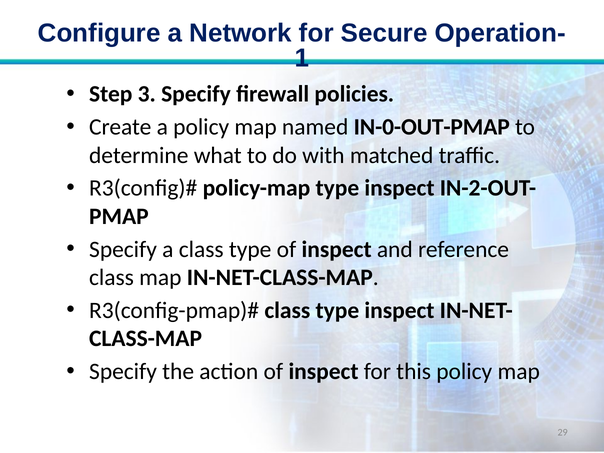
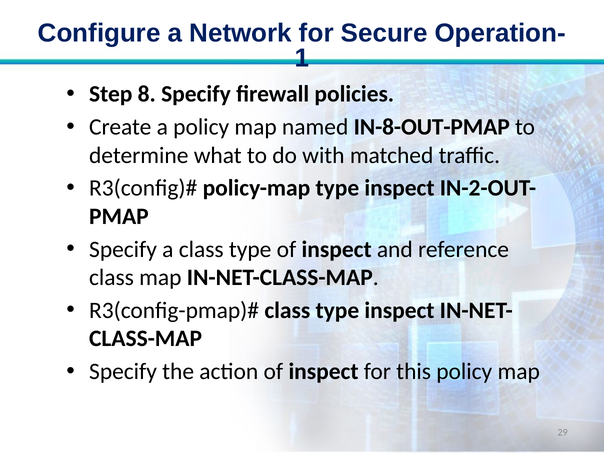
3: 3 -> 8 (147, 94)
IN-0-OUT-PMAP: IN-0-OUT-PMAP -> IN-8-OUT-PMAP (432, 127)
